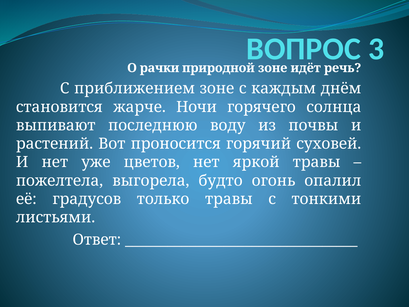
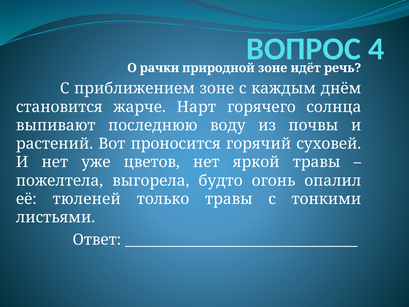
3: 3 -> 4 (376, 49)
Ночи: Ночи -> Нарт (196, 107)
градусов: градусов -> тюленей (87, 199)
